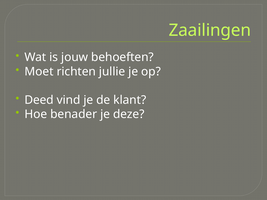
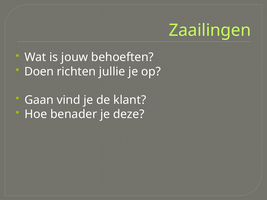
Moet: Moet -> Doen (39, 72)
Deed: Deed -> Gaan (39, 100)
